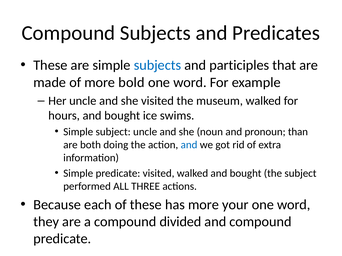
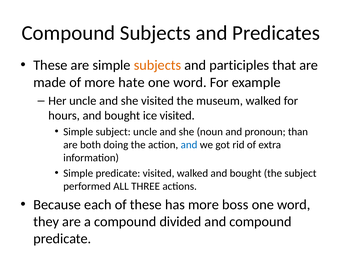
subjects colour: blue -> orange (157, 65)
bold: bold -> hate (131, 83)
ice swims: swims -> visited (177, 116)
your: your -> boss (235, 205)
